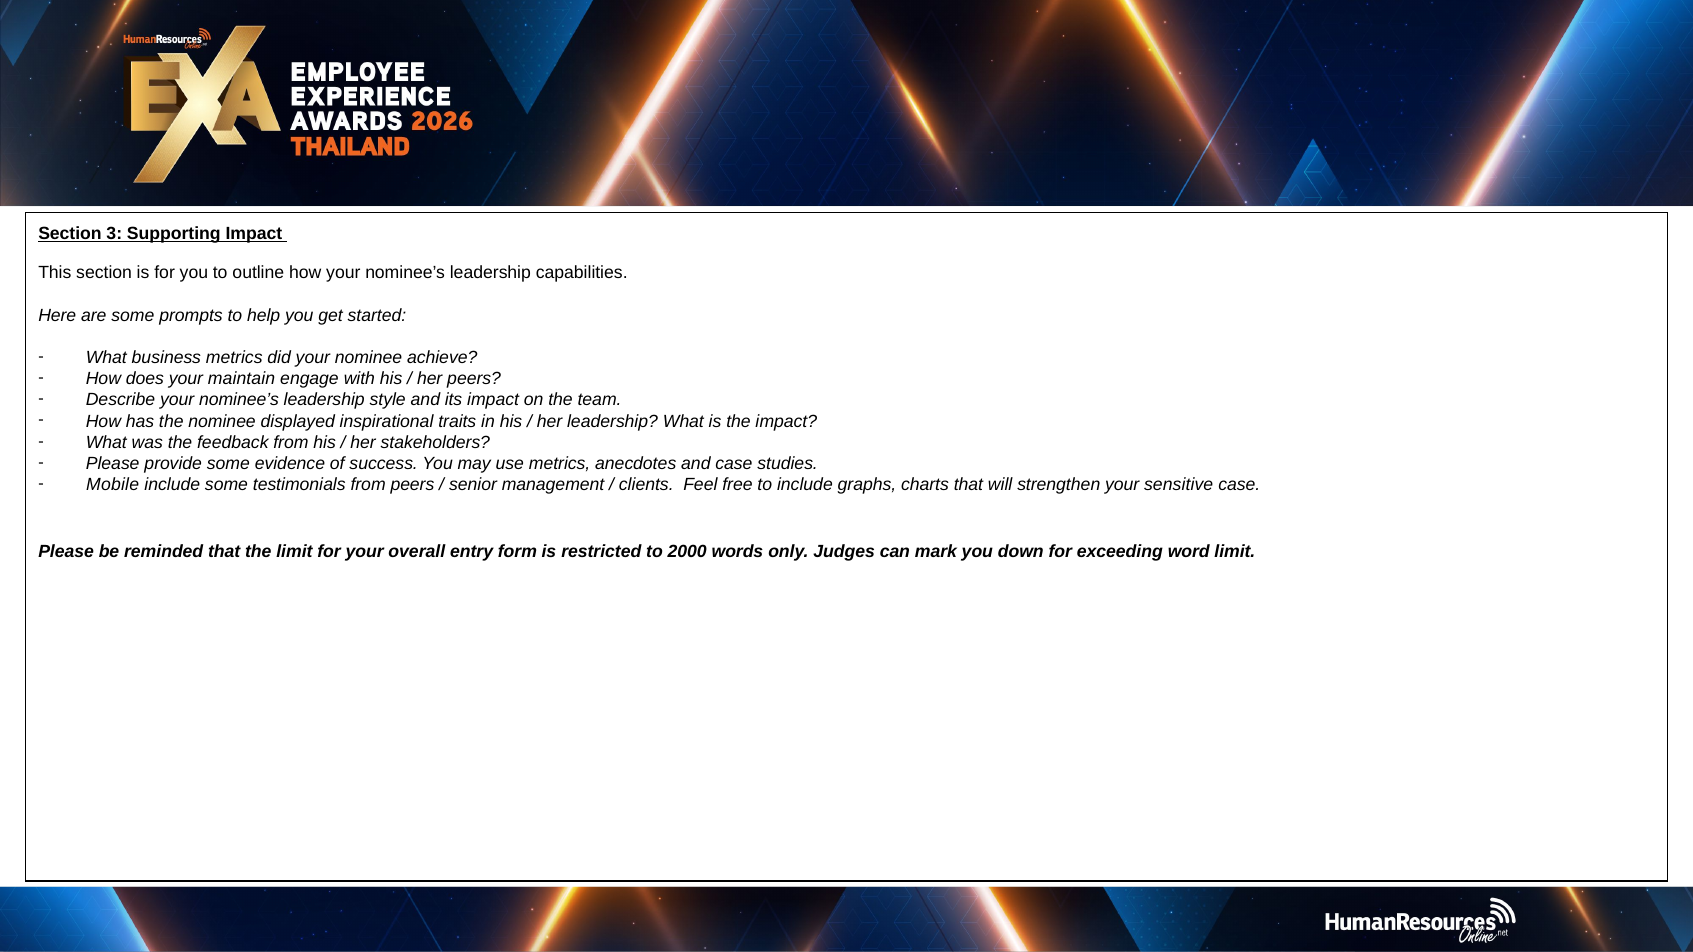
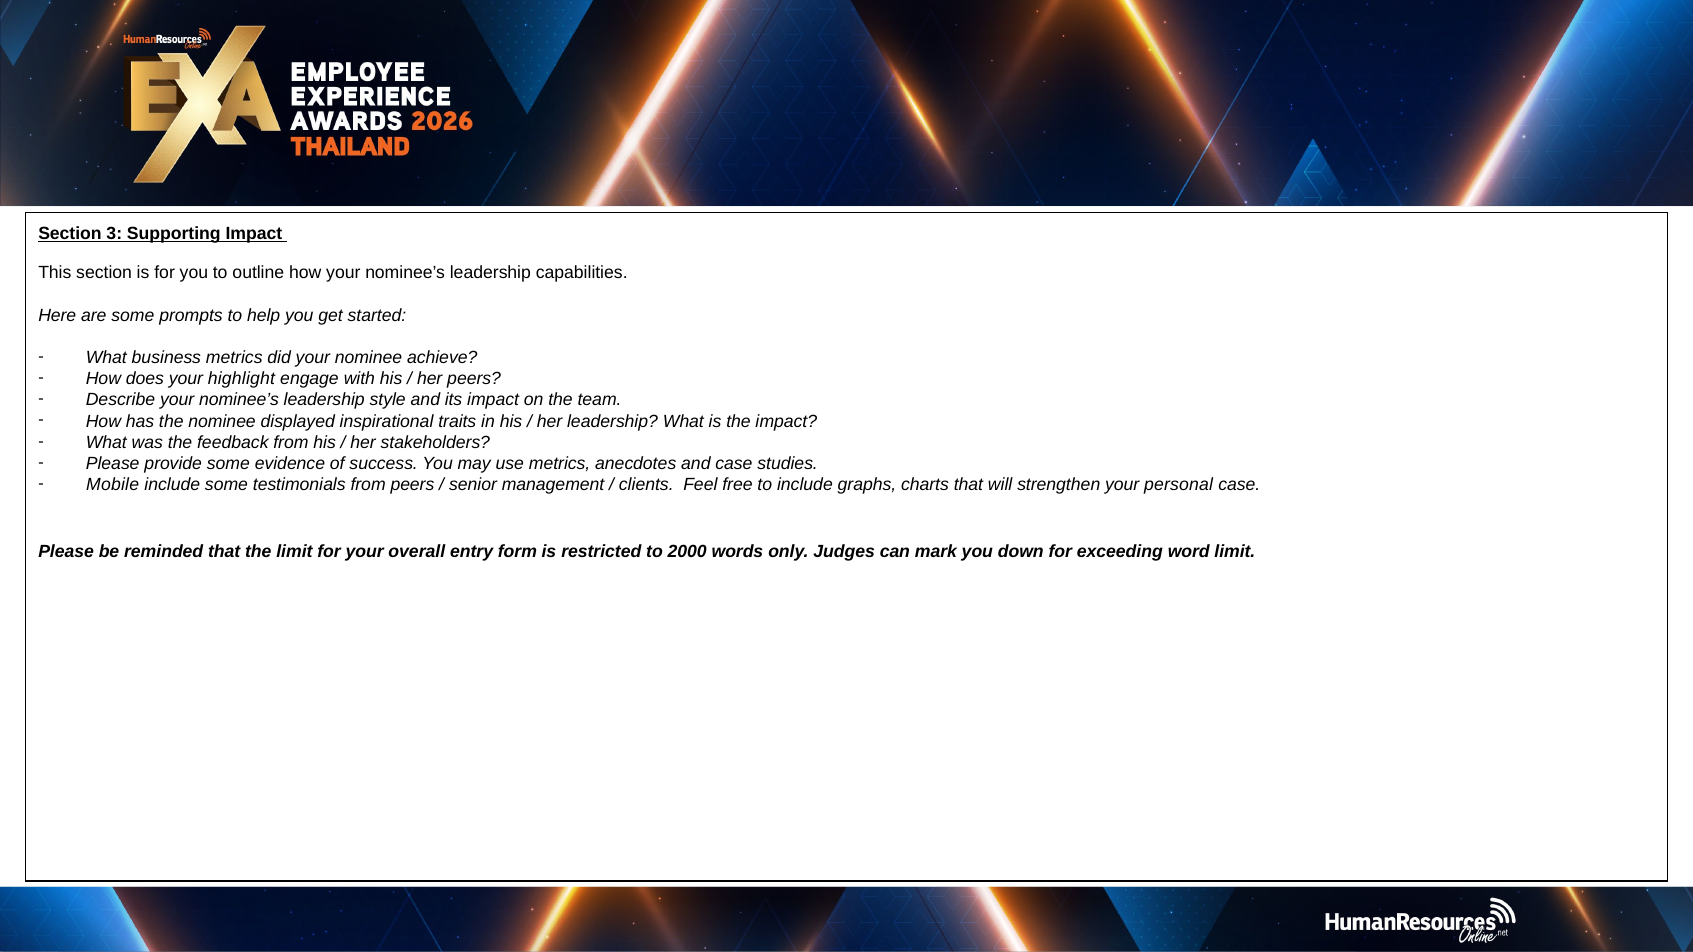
maintain: maintain -> highlight (241, 379)
sensitive: sensitive -> personal (1179, 485)
